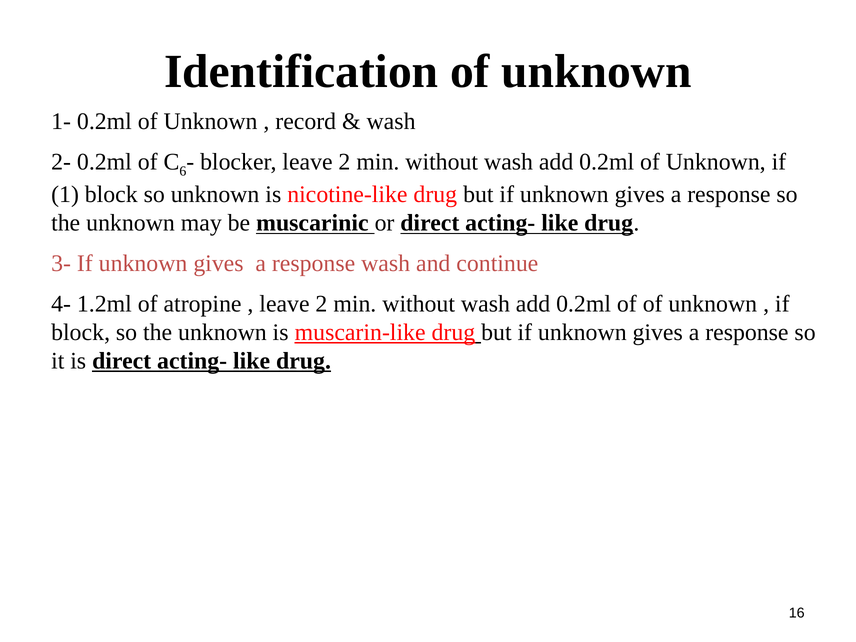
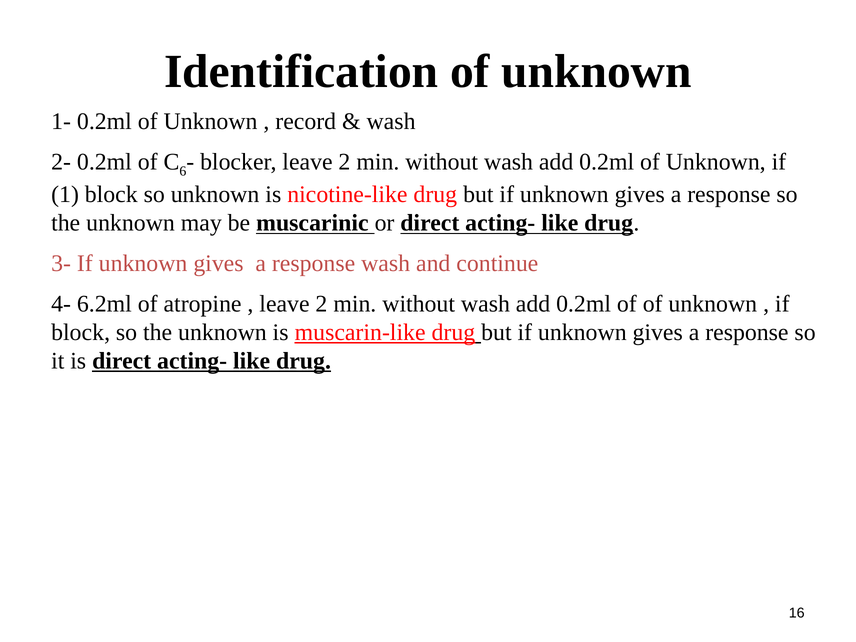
1.2ml: 1.2ml -> 6.2ml (104, 304)
